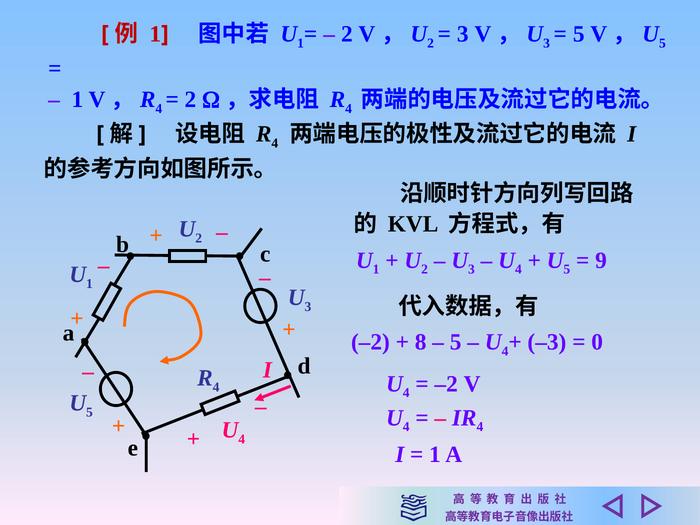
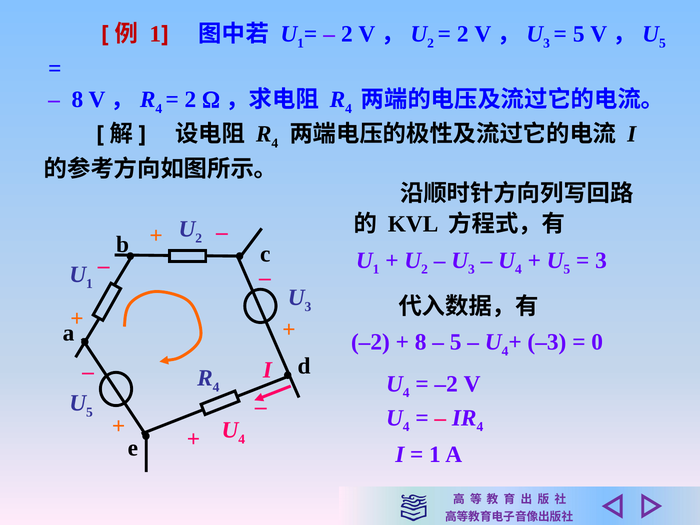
3: 3 -> 2 (463, 34)
1: 1 -> 8 (77, 100)
9: 9 -> 3 (601, 260)
